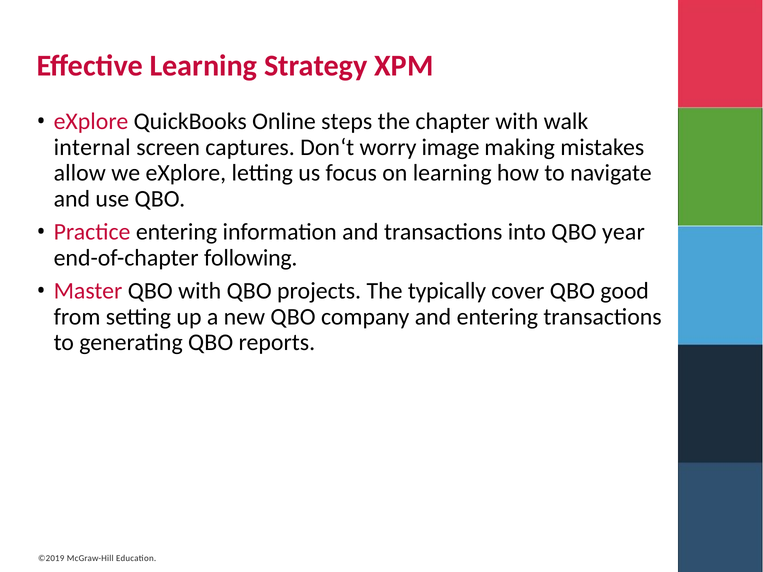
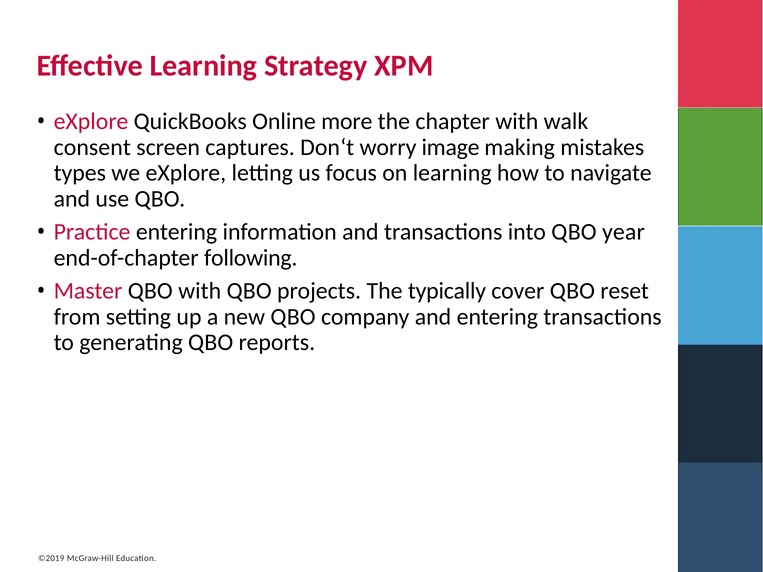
steps: steps -> more (347, 122)
internal: internal -> consent (92, 147)
allow: allow -> types (80, 173)
good: good -> reset (625, 291)
